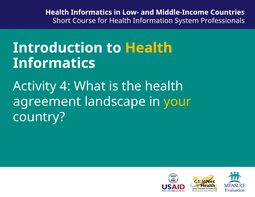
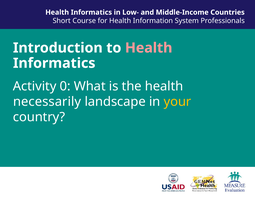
Health colour: yellow -> pink (149, 48)
4: 4 -> 0 (65, 86)
agreement: agreement -> necessarily (47, 102)
